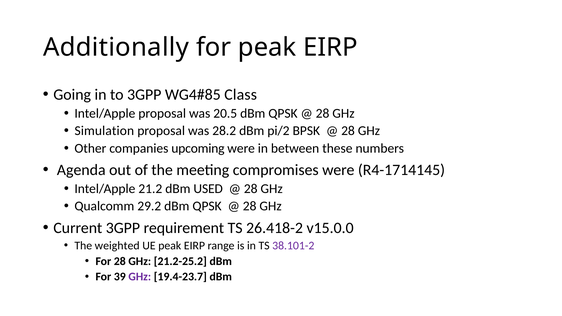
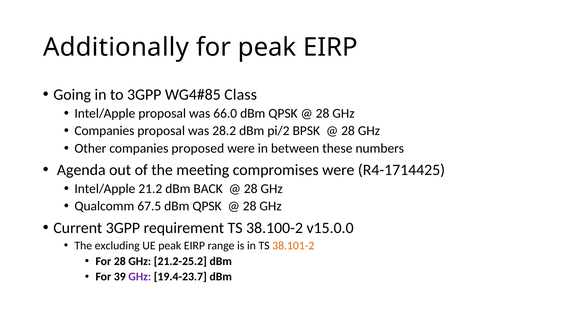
20.5: 20.5 -> 66.0 (225, 113)
Simulation: Simulation -> Companies (104, 131)
upcoming: upcoming -> proposed (198, 148)
R4-1714145: R4-1714145 -> R4-1714425 (401, 170)
USED: USED -> BACK (208, 189)
29.2: 29.2 -> 67.5 (149, 206)
26.418-2: 26.418-2 -> 38.100-2 (275, 228)
weighted: weighted -> excluding (117, 246)
38.101-2 colour: purple -> orange (293, 246)
